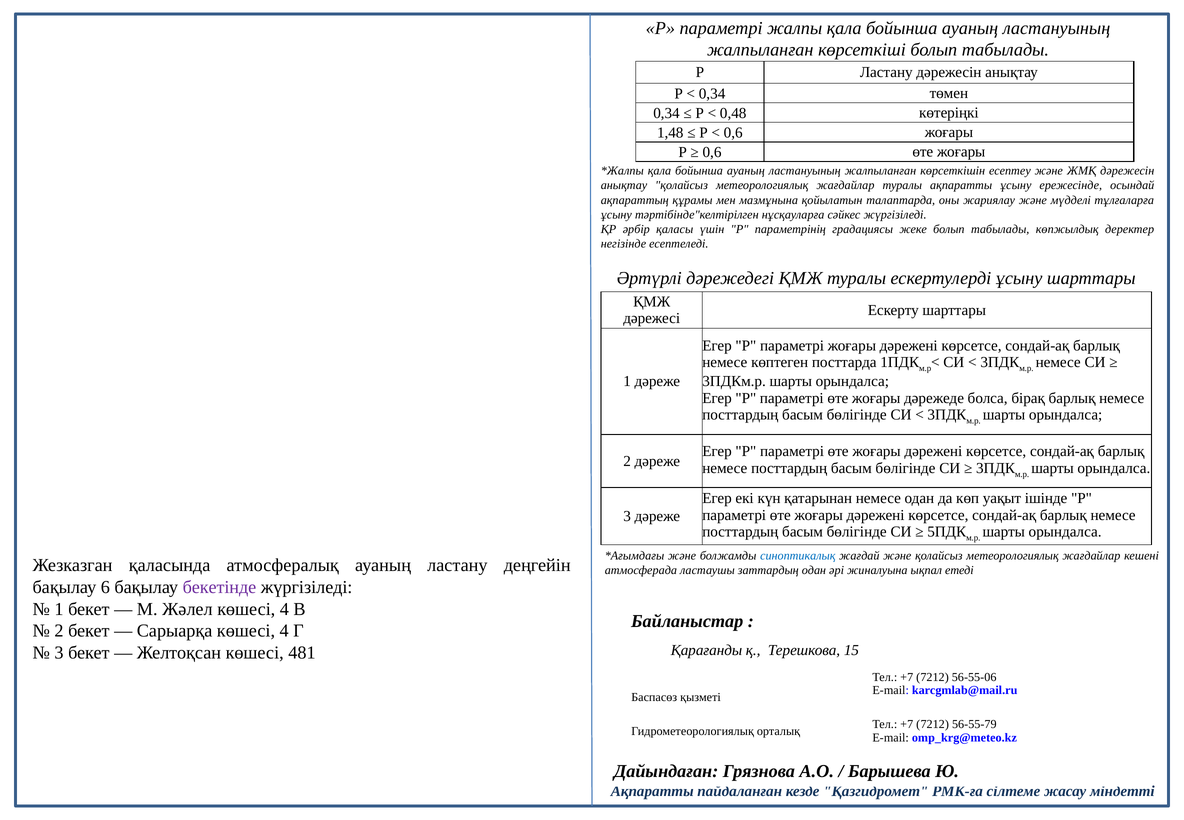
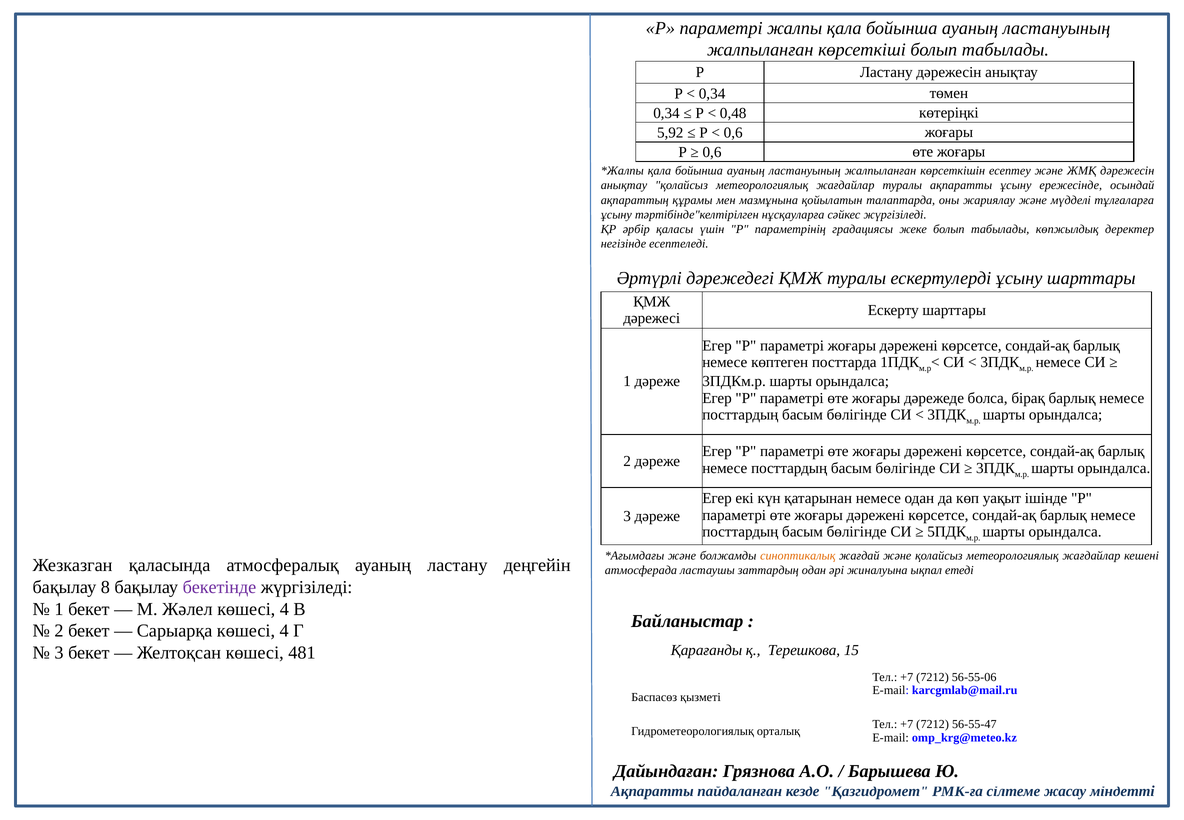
1,48: 1,48 -> 5,92 (670, 133)
синоптикалық colour: blue -> orange (798, 555)
6: 6 -> 8 (105, 587)
56-55-79: 56-55-79 -> 56-55-47 (974, 724)
